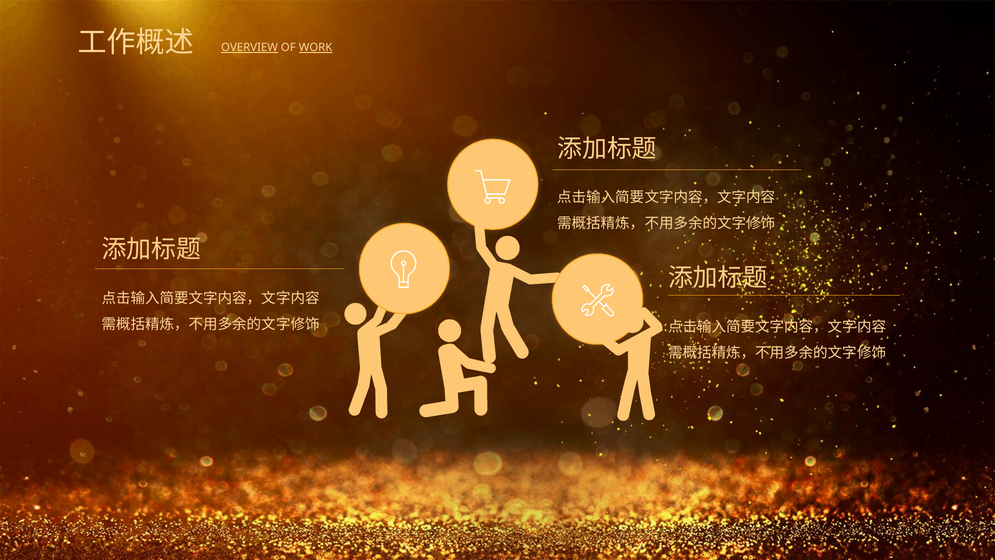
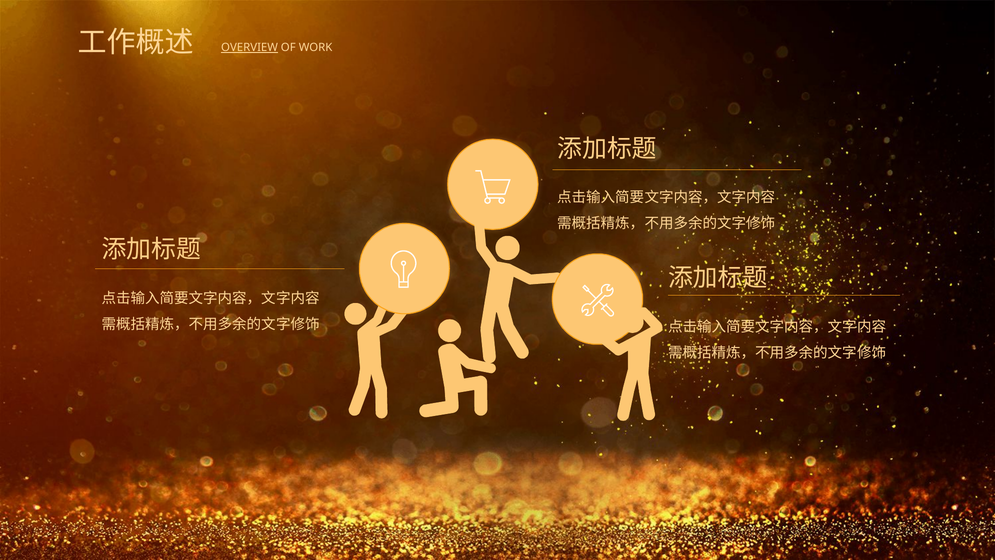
WORK underline: present -> none (316, 48)
